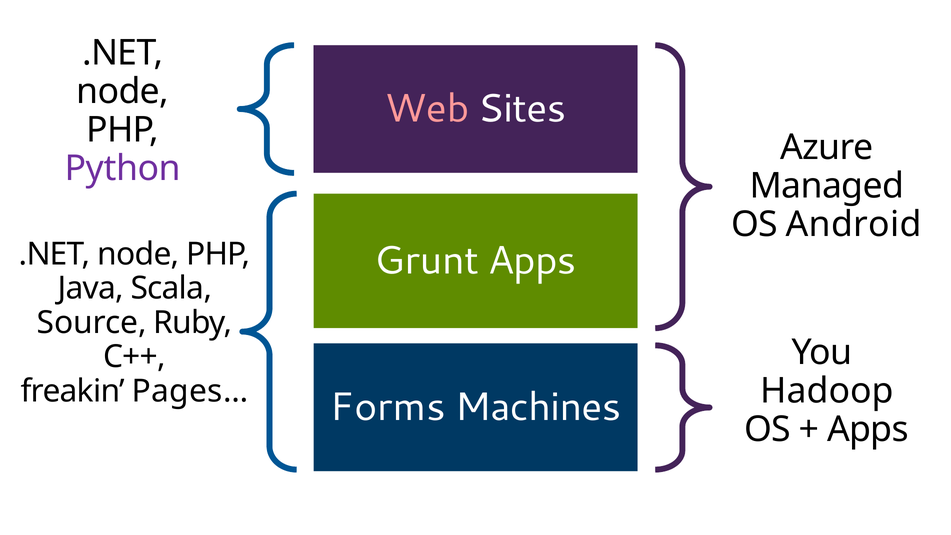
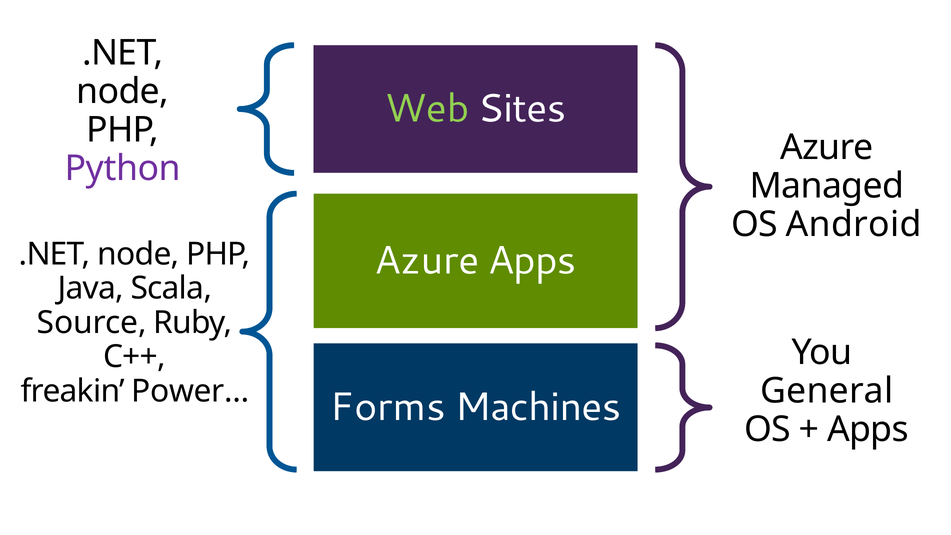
Web colour: pink -> light green (427, 109)
Grunt: Grunt -> Azure (427, 261)
Hadoop: Hadoop -> General (827, 391)
Pages…: Pages… -> Power… (190, 391)
